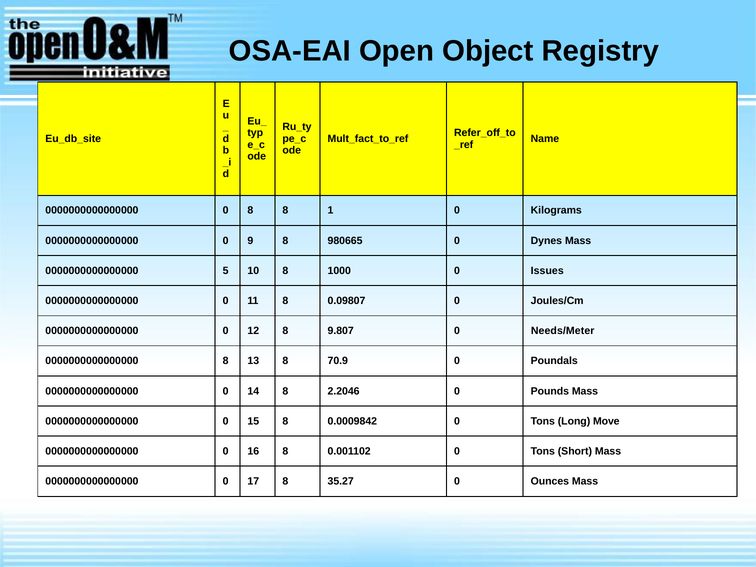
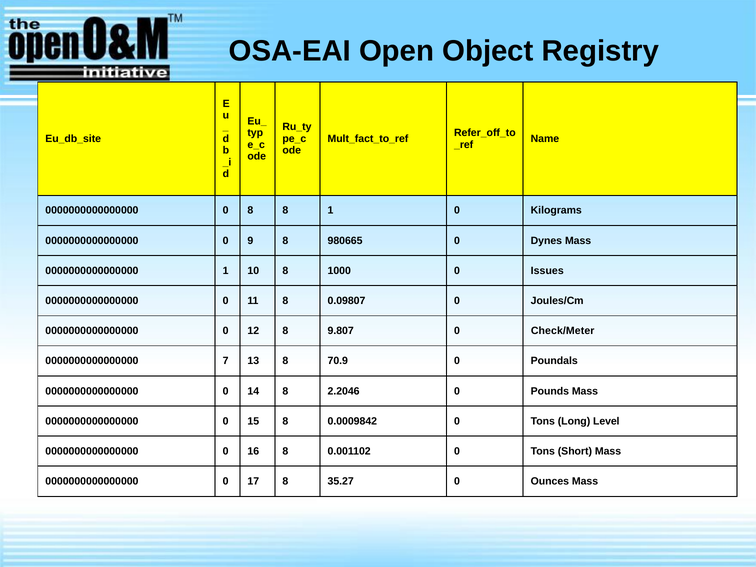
0000000000000000 5: 5 -> 1 (226, 271)
Needs/Meter: Needs/Meter -> Check/Meter (563, 331)
0000000000000000 8: 8 -> 7 (226, 361)
Move: Move -> Level (606, 421)
